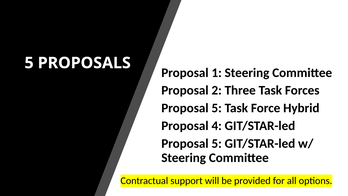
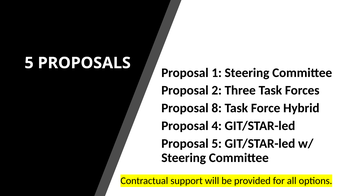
5: 5 -> 8 (217, 108)
